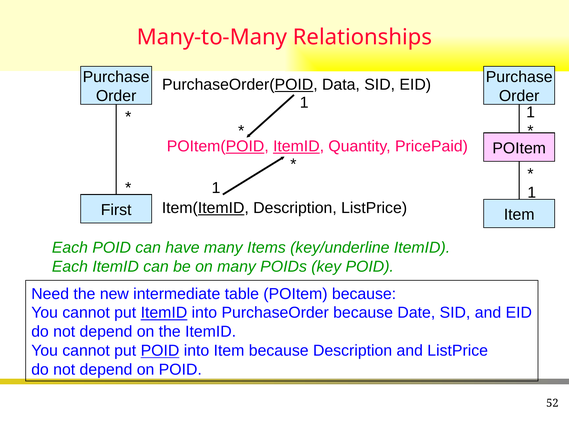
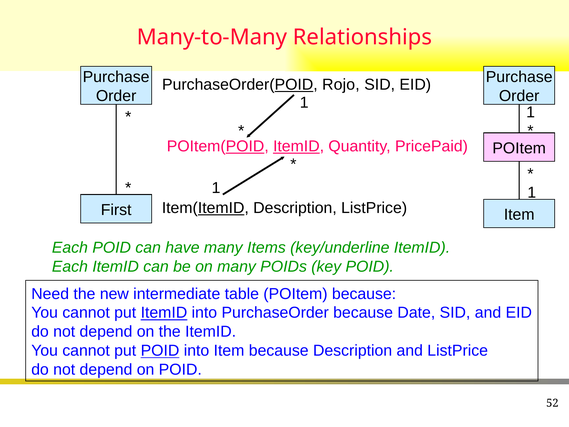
Data: Data -> Rojo (341, 85)
